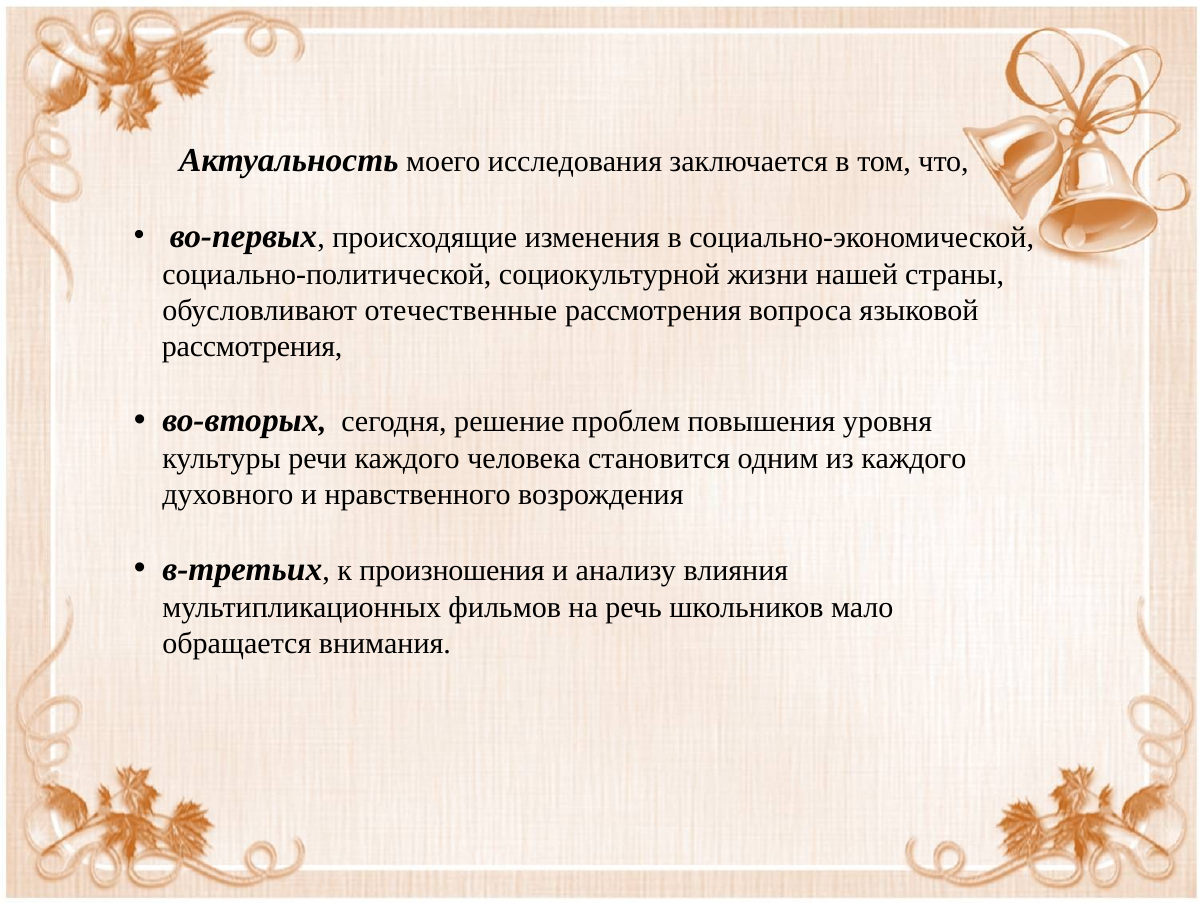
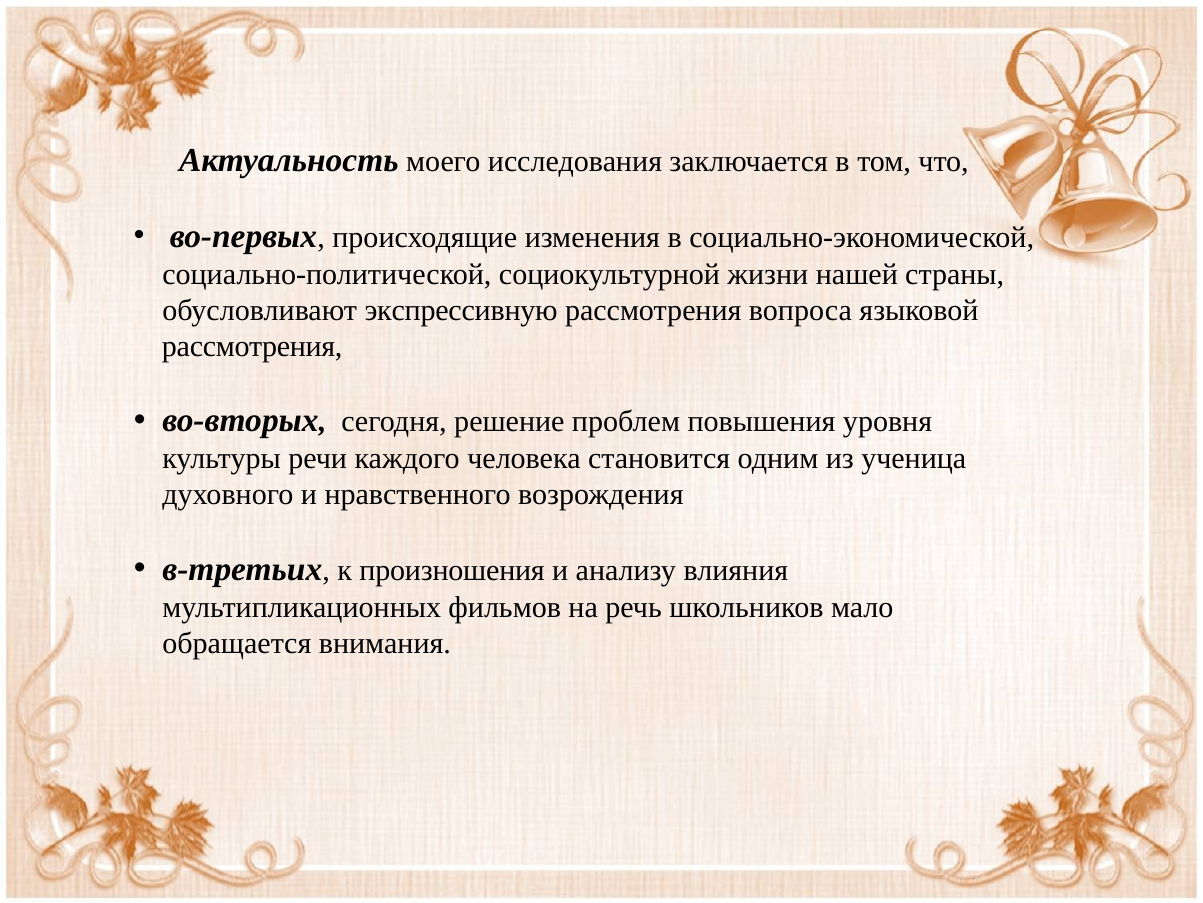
отечественные: отечественные -> экспрессивную (461, 310)
из каждого: каждого -> ученица (914, 458)
